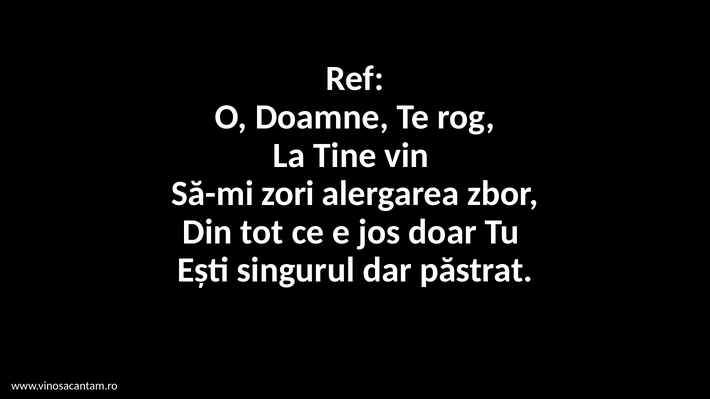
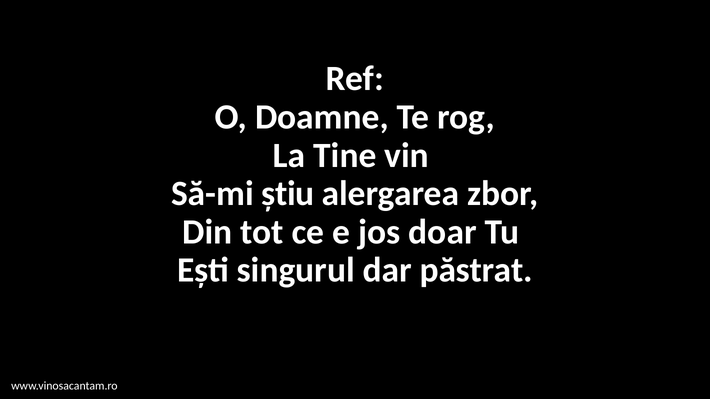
zori: zori -> știu (288, 194)
